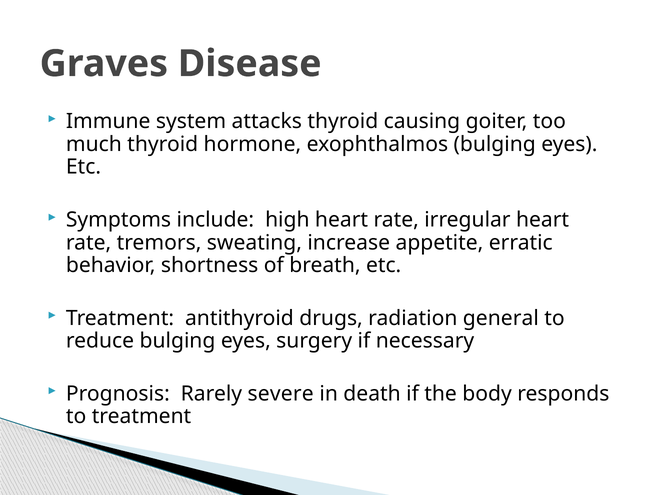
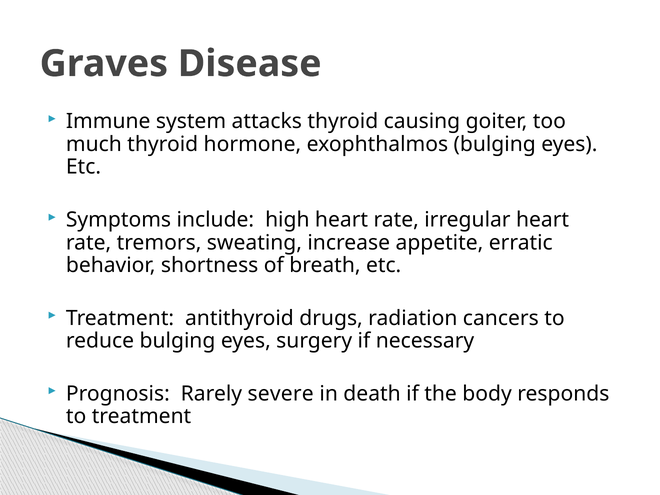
general: general -> cancers (501, 318)
